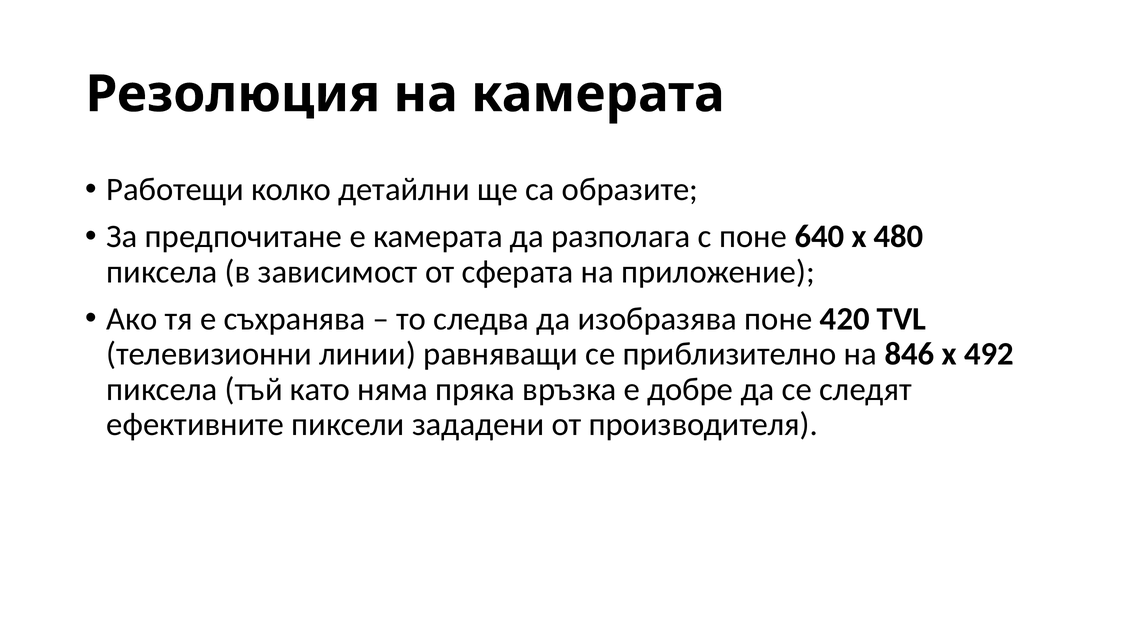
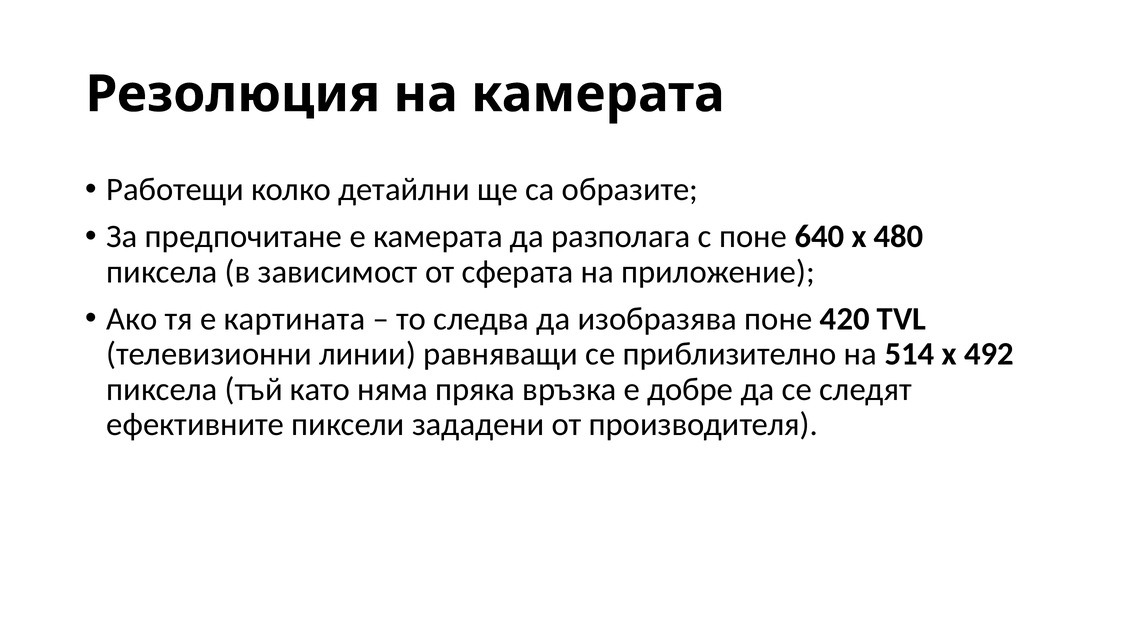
съхранява: съхранява -> картината (294, 319)
846: 846 -> 514 (910, 354)
